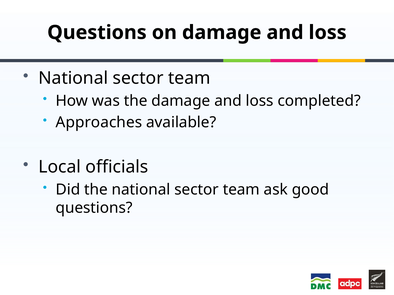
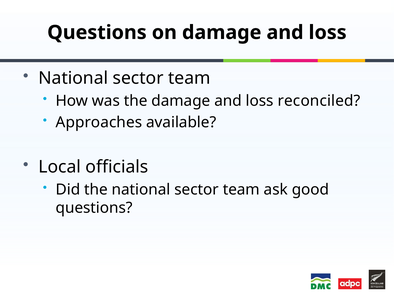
completed: completed -> reconciled (319, 101)
